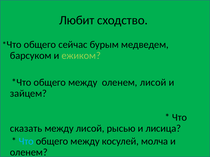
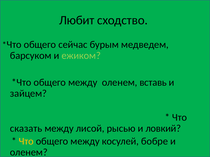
оленем лисой: лисой -> вставь (153, 83)
лисица: лисица -> ловкий (163, 129)
Что colour: light blue -> yellow (26, 142)
молча: молча -> бобре (155, 142)
